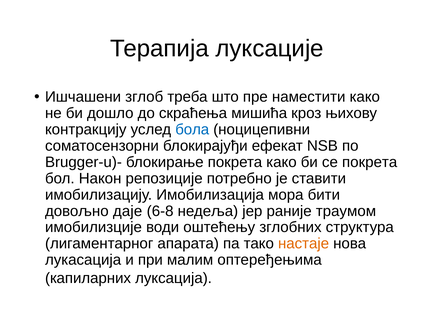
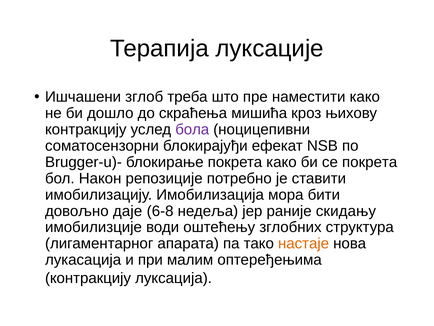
бола colour: blue -> purple (192, 129)
траумом: траумом -> скидању (346, 211)
капиларних: капиларних -> контракцију (88, 278)
